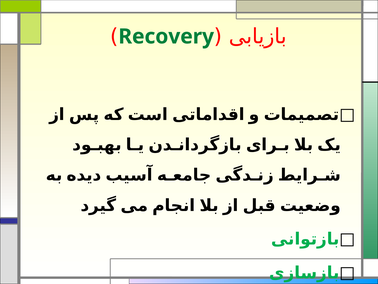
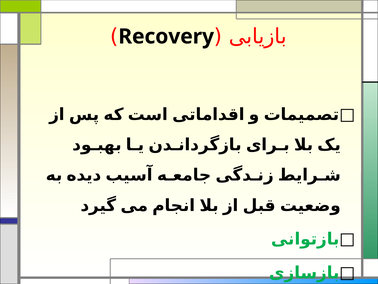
Recovery colour: green -> black (166, 36)
